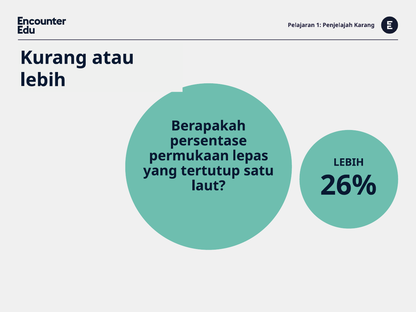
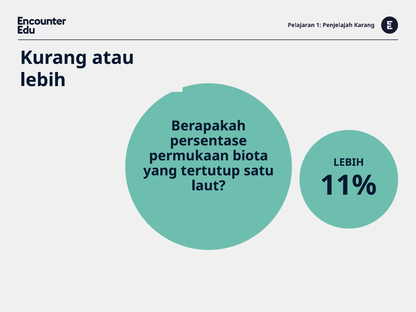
lepas: lepas -> biota (250, 156)
26%: 26% -> 11% (348, 185)
